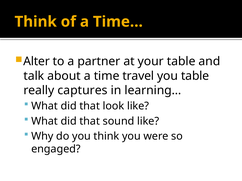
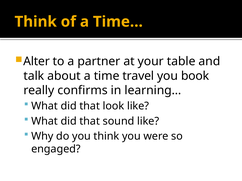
you table: table -> book (195, 76)
captures: captures -> confirms (83, 91)
